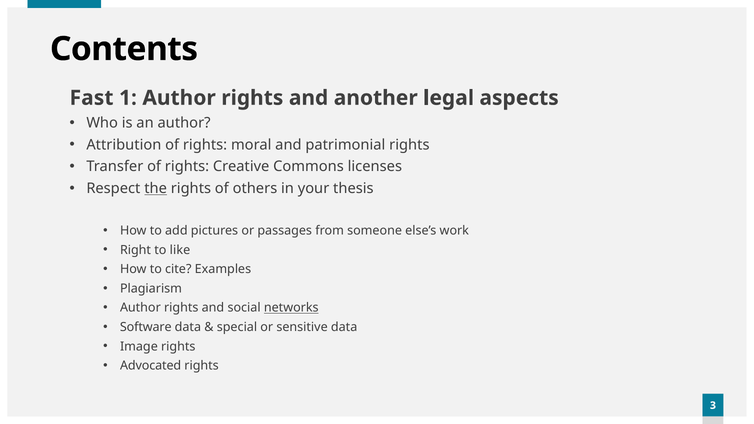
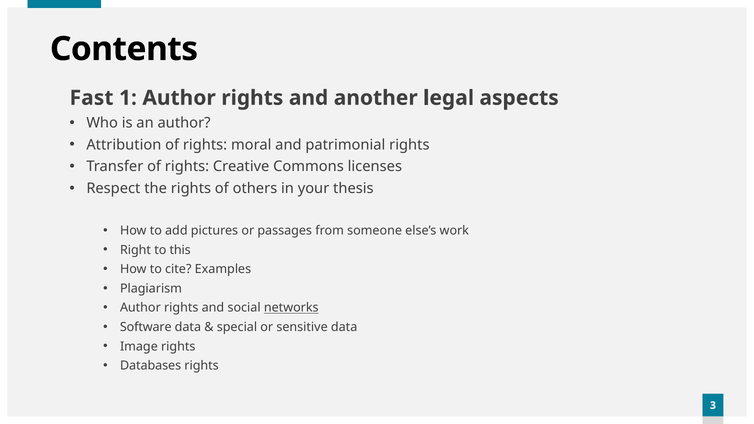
the underline: present -> none (156, 189)
like: like -> this (180, 250)
Advocated: Advocated -> Databases (151, 366)
